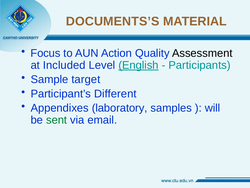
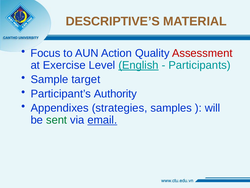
DOCUMENTS’S: DOCUMENTS’S -> DESCRIPTIVE’S (113, 21)
Assessment colour: black -> red (202, 53)
Included: Included -> Exercise (64, 65)
Different: Different -> Authority (115, 93)
laboratory: laboratory -> strategies (120, 108)
email underline: none -> present (102, 120)
